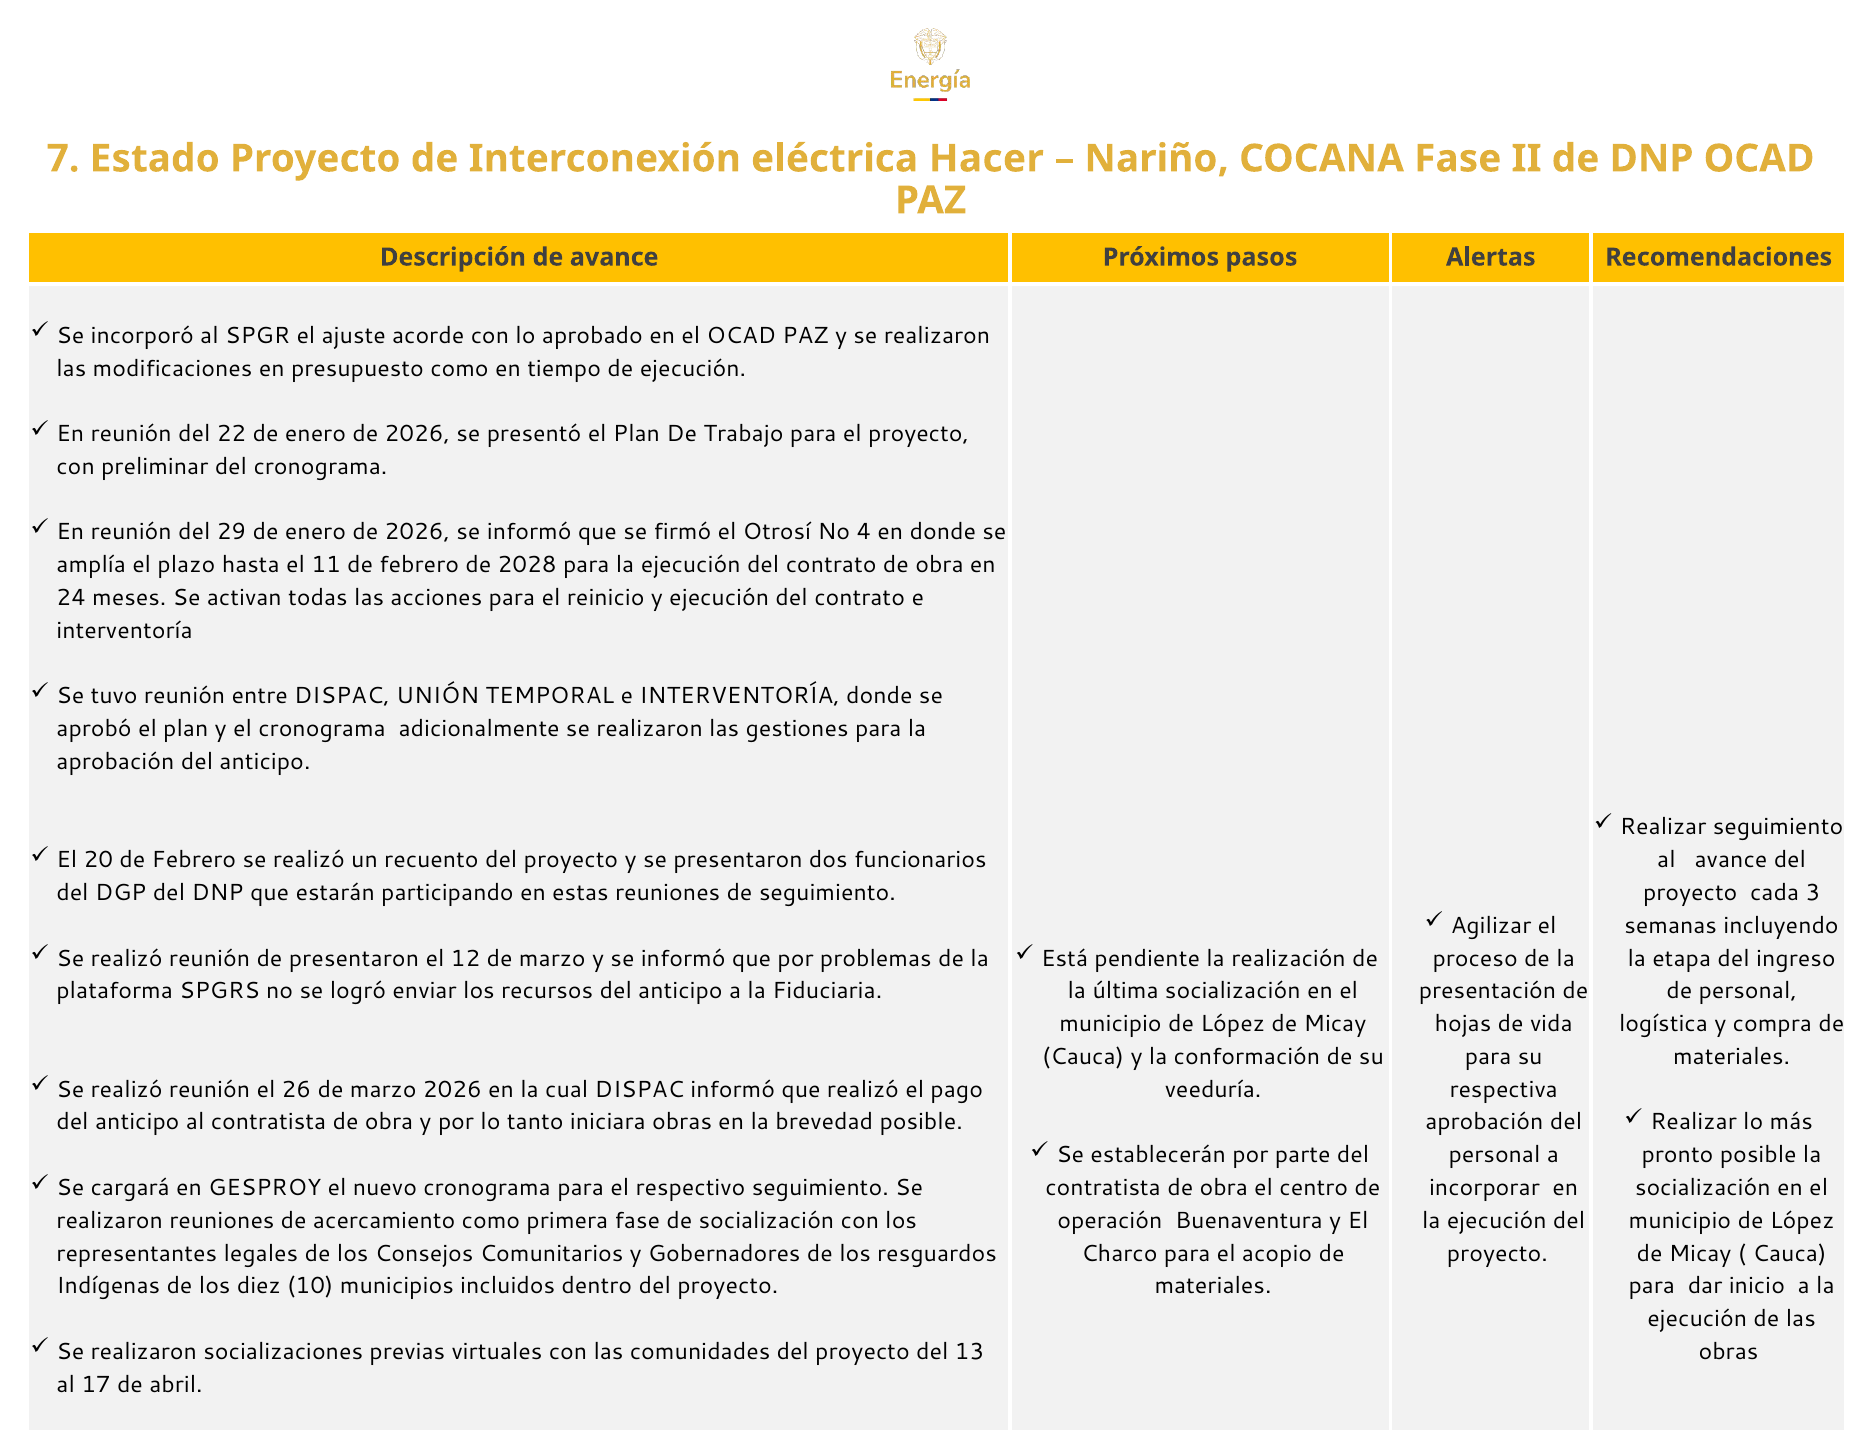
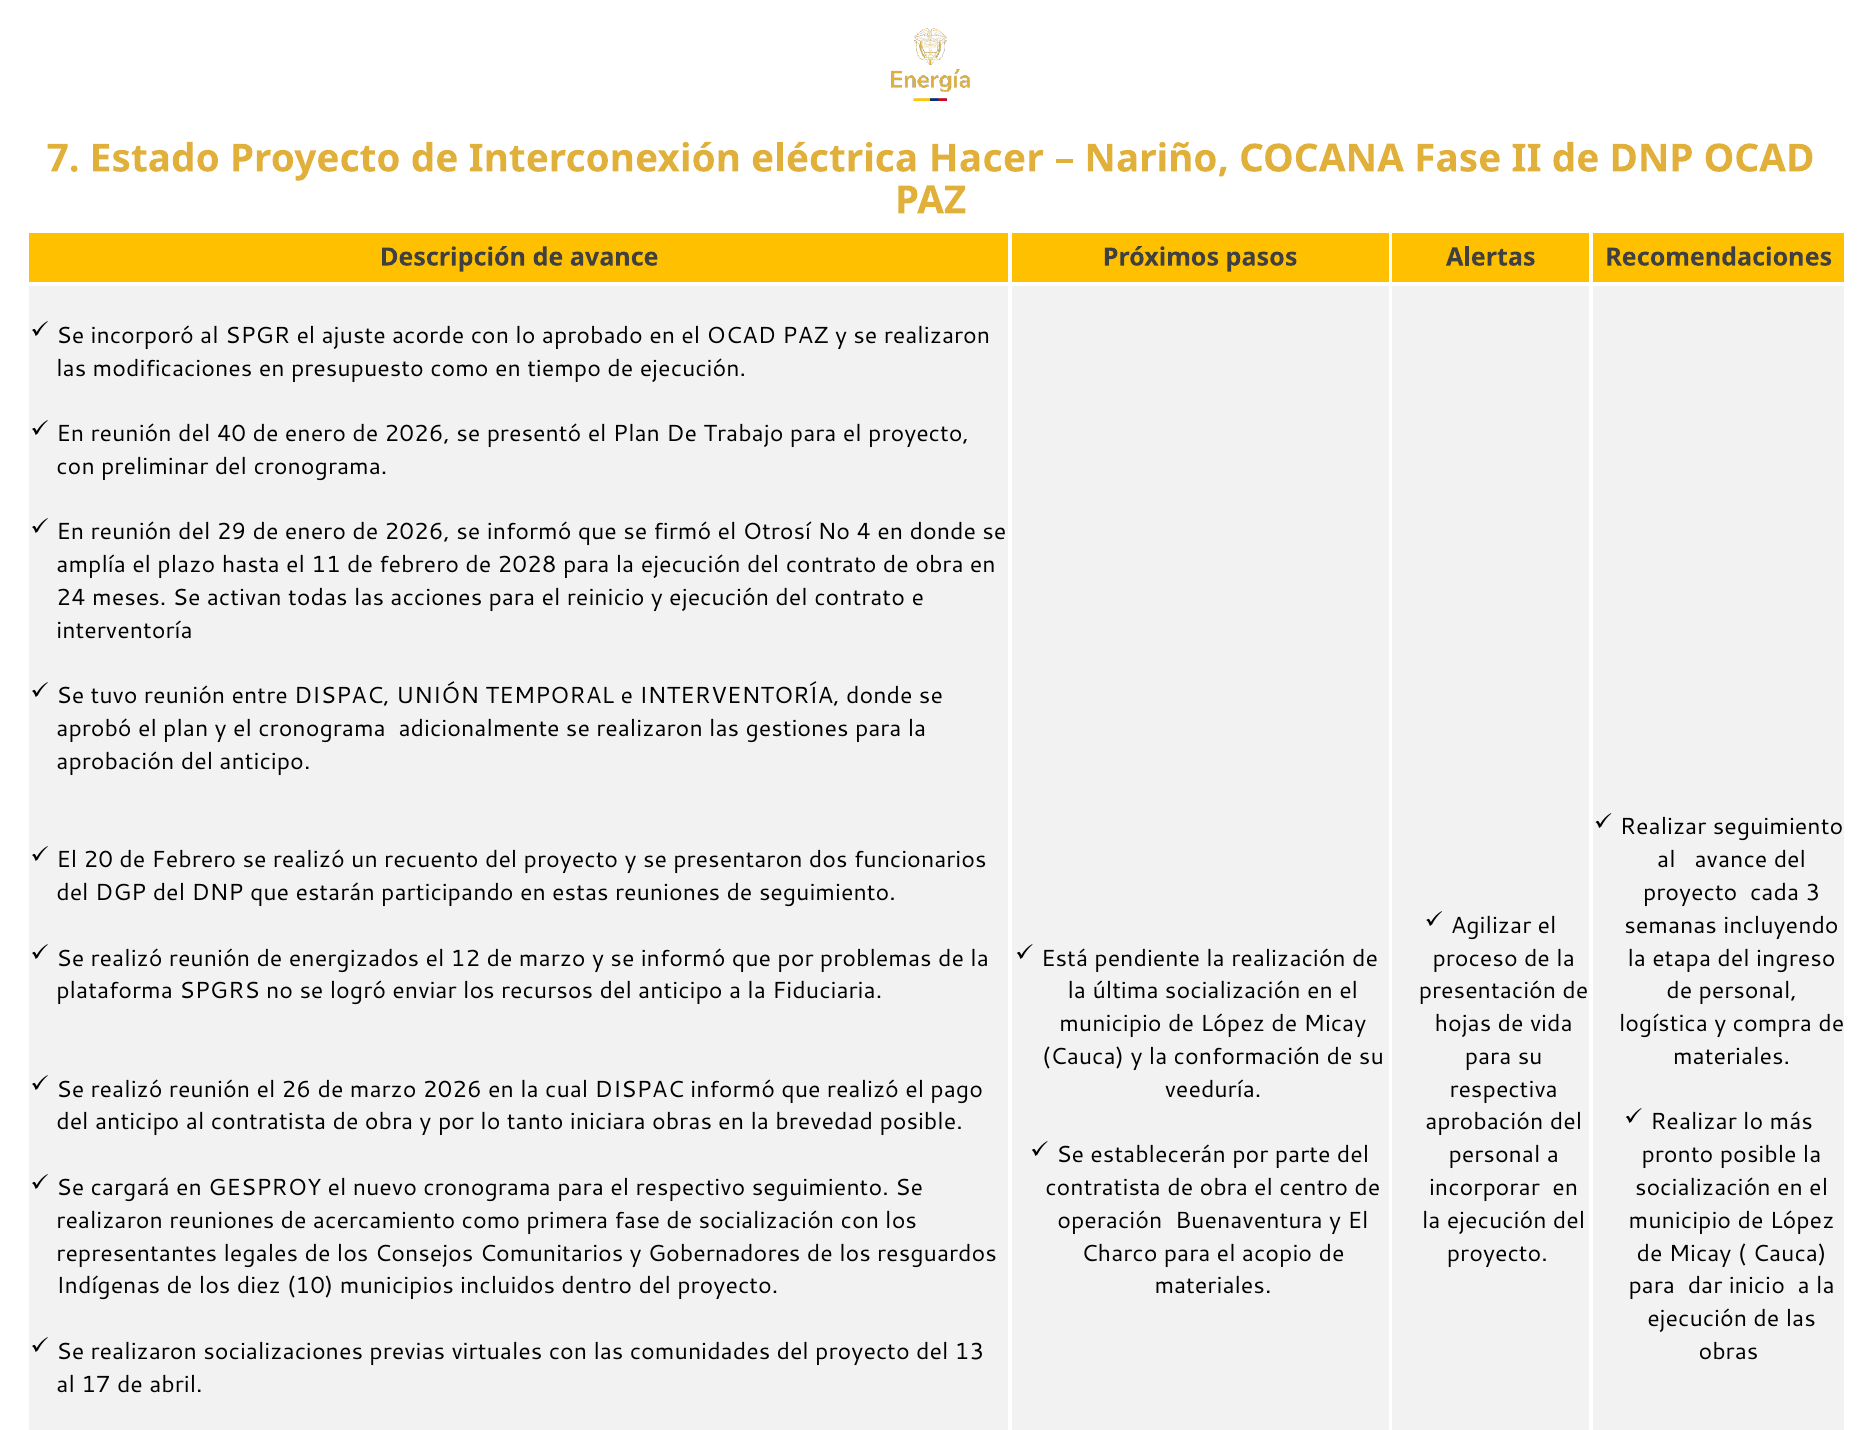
22: 22 -> 40 (231, 434)
de presentaron: presentaron -> energizados (354, 959)
